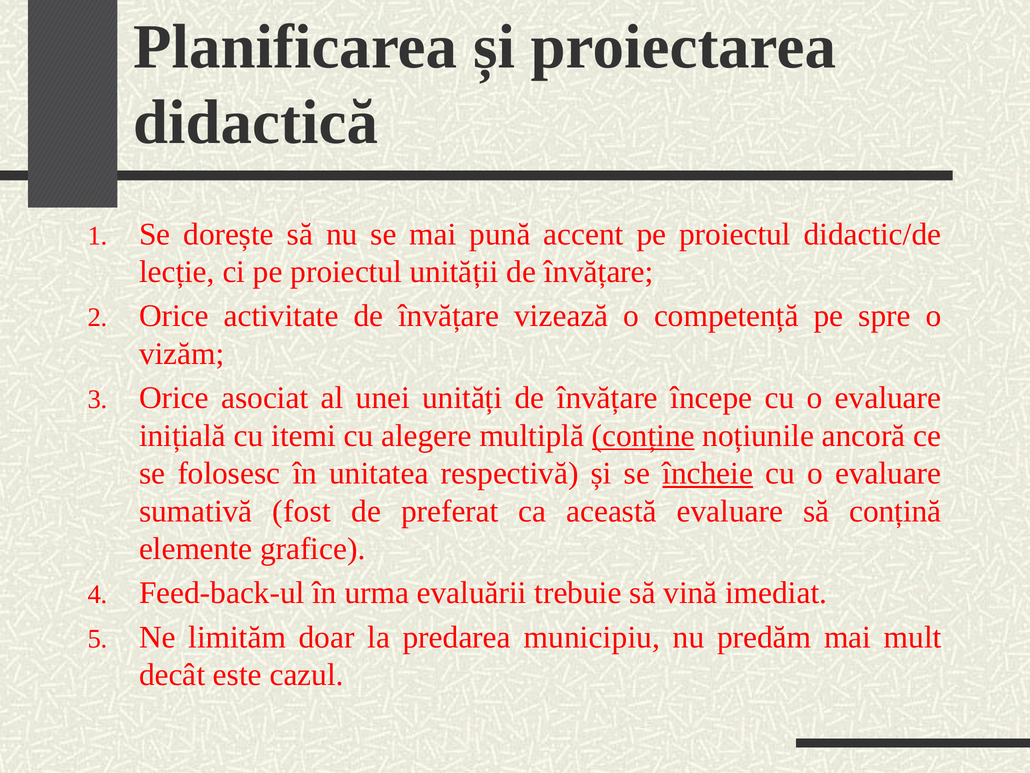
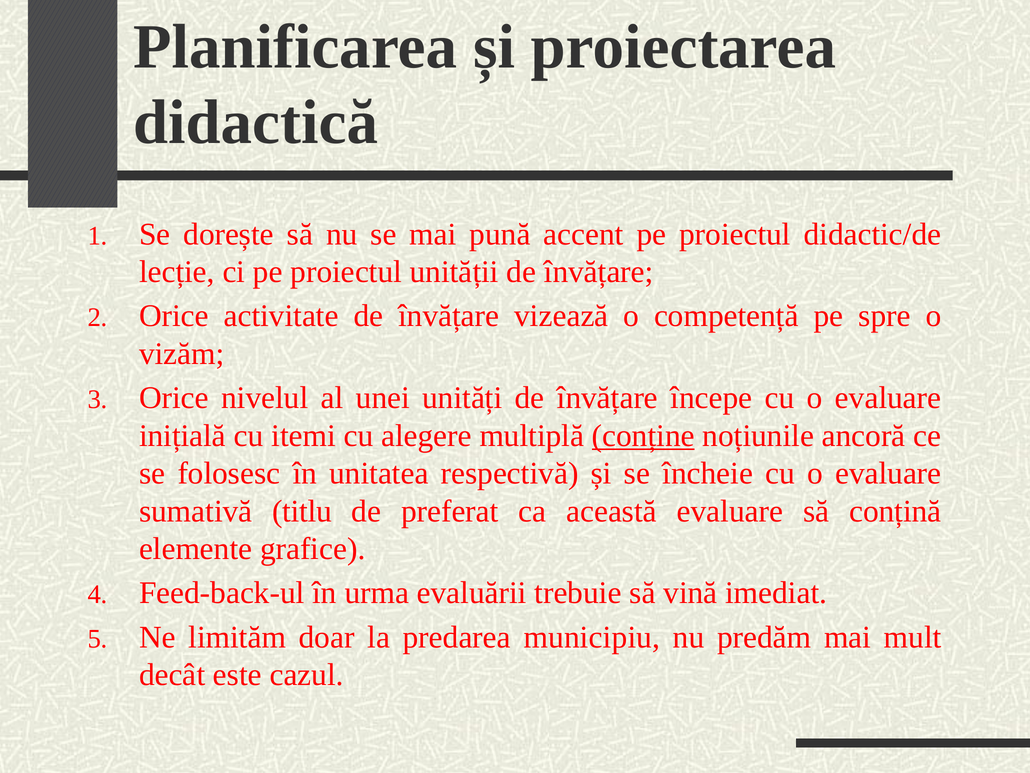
asociat: asociat -> nivelul (265, 398)
încheie underline: present -> none (708, 473)
fost: fost -> titlu (302, 511)
